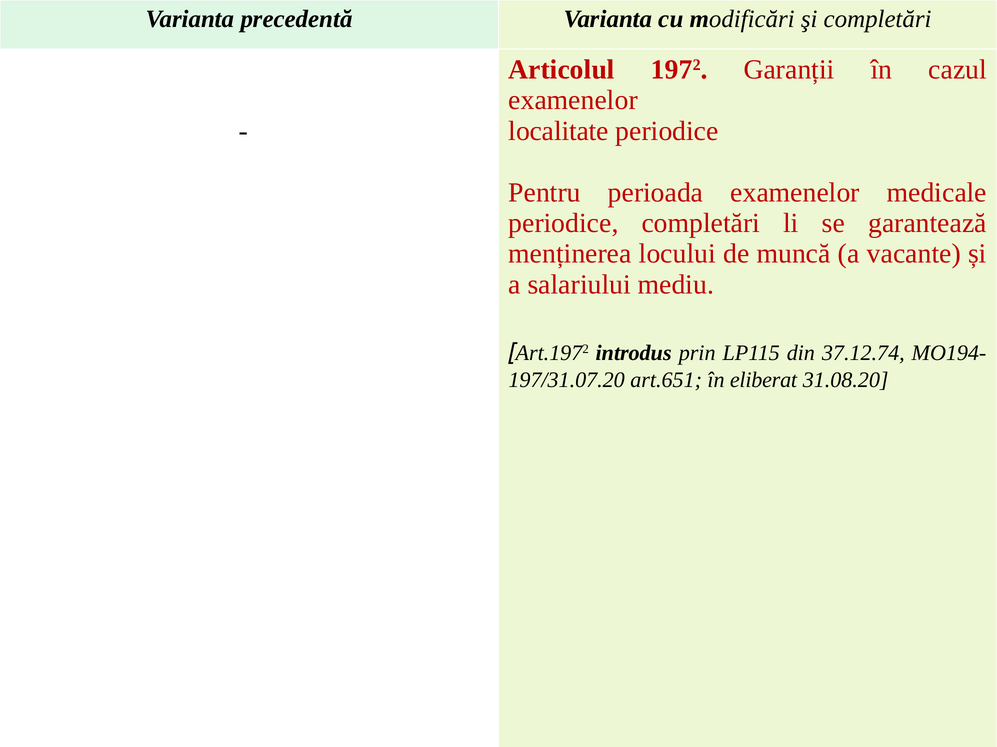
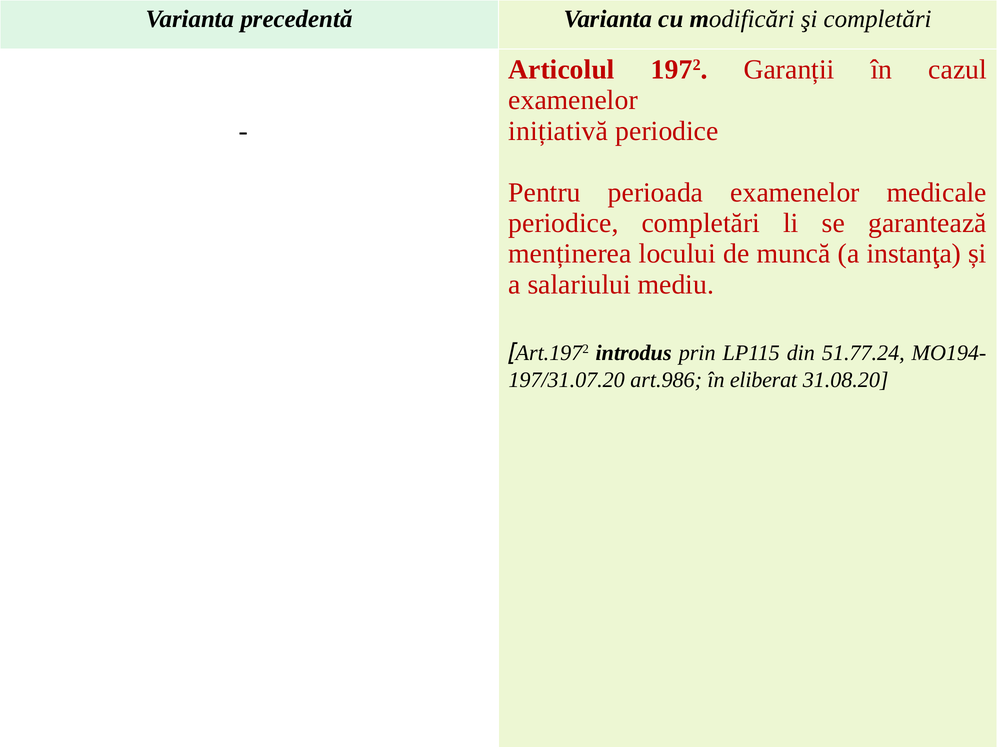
localitate: localitate -> inițiativă (558, 131)
vacante: vacante -> instanţa (914, 254)
37.12.74: 37.12.74 -> 51.77.24 (863, 353)
art.651: art.651 -> art.986 (666, 380)
